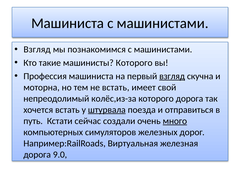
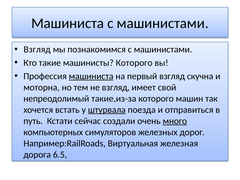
машиниста underline: none -> present (91, 76)
взгляд underline: present -> none (172, 76)
не встать: встать -> взгляд (116, 87)
колёс,из-за: колёс,из-за -> такие,из-за (114, 99)
которого дорога: дорога -> машин (189, 99)
9.0: 9.0 -> 6.5 (60, 155)
